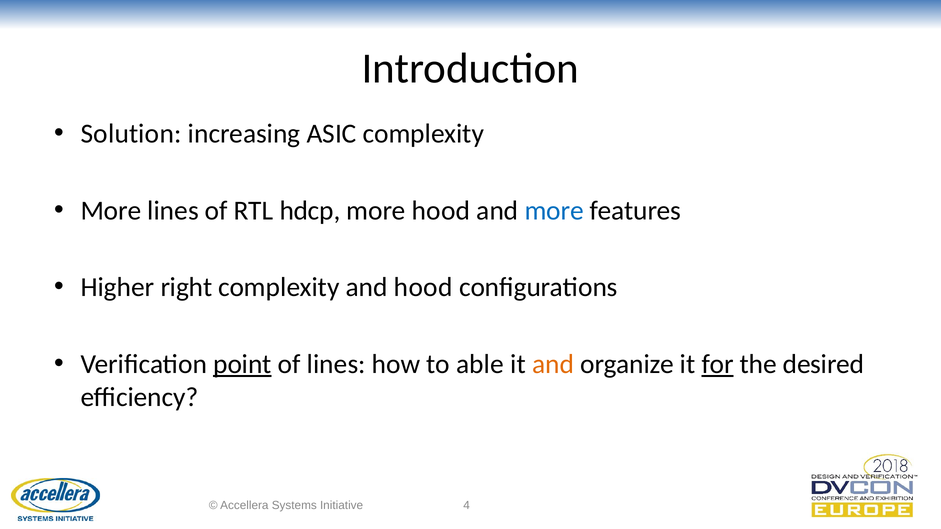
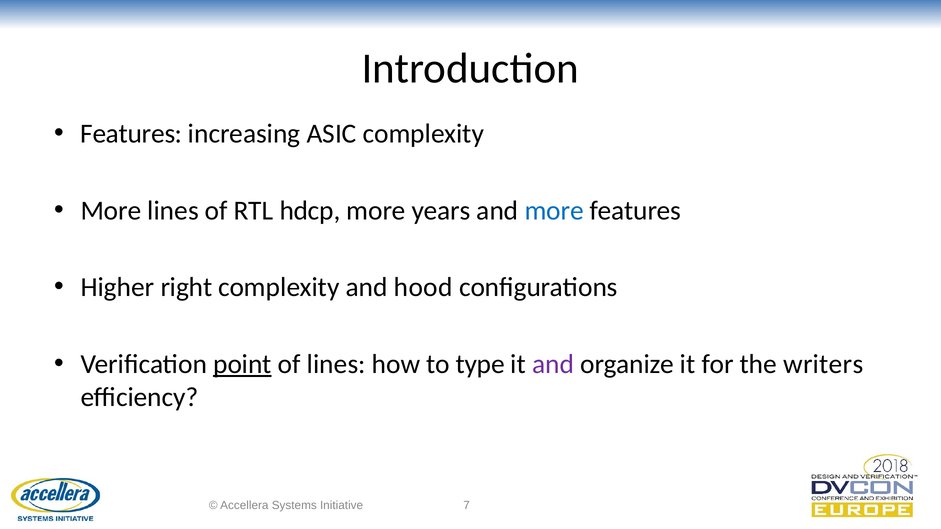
Solution: Solution -> Features (131, 134)
more hood: hood -> years (441, 211)
able: able -> type (480, 364)
and colour: orange -> purple (553, 364)
for underline: present -> none (718, 364)
desired: desired -> writers (823, 364)
4: 4 -> 7 (467, 505)
